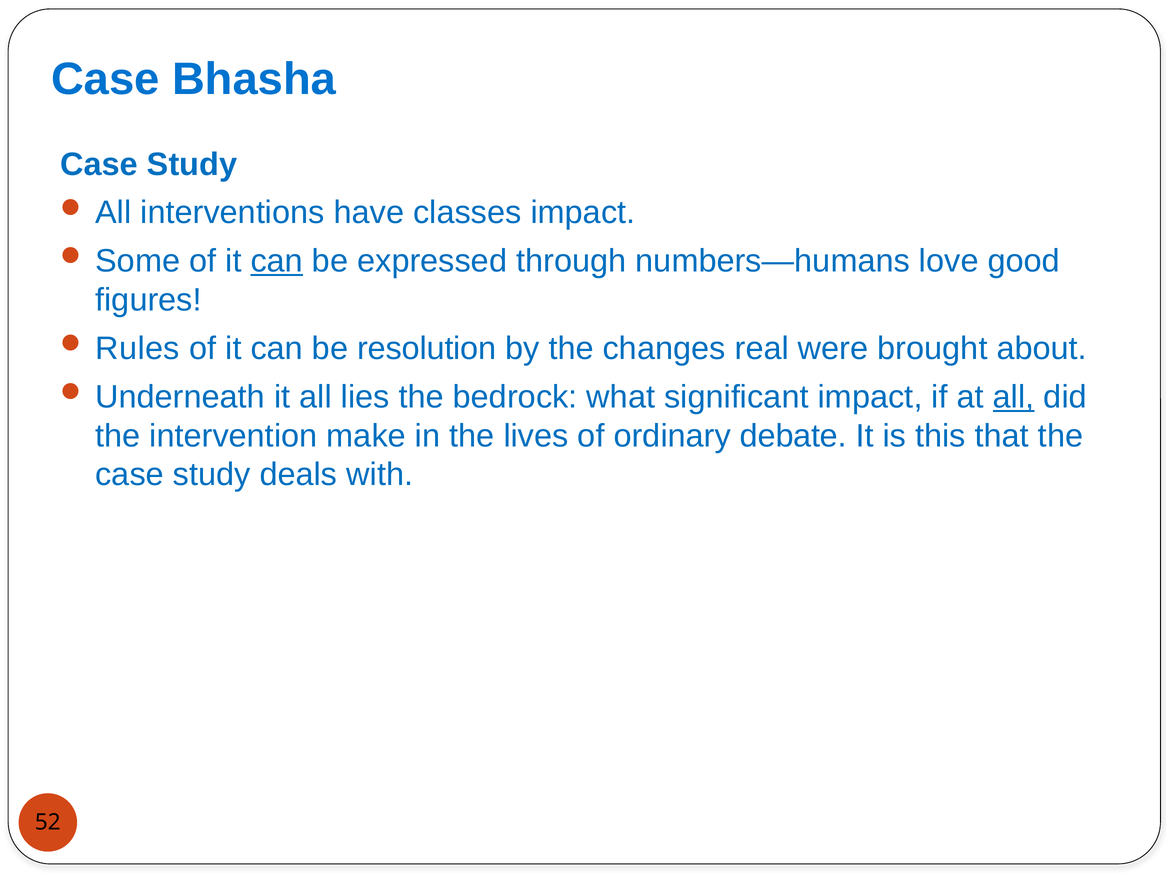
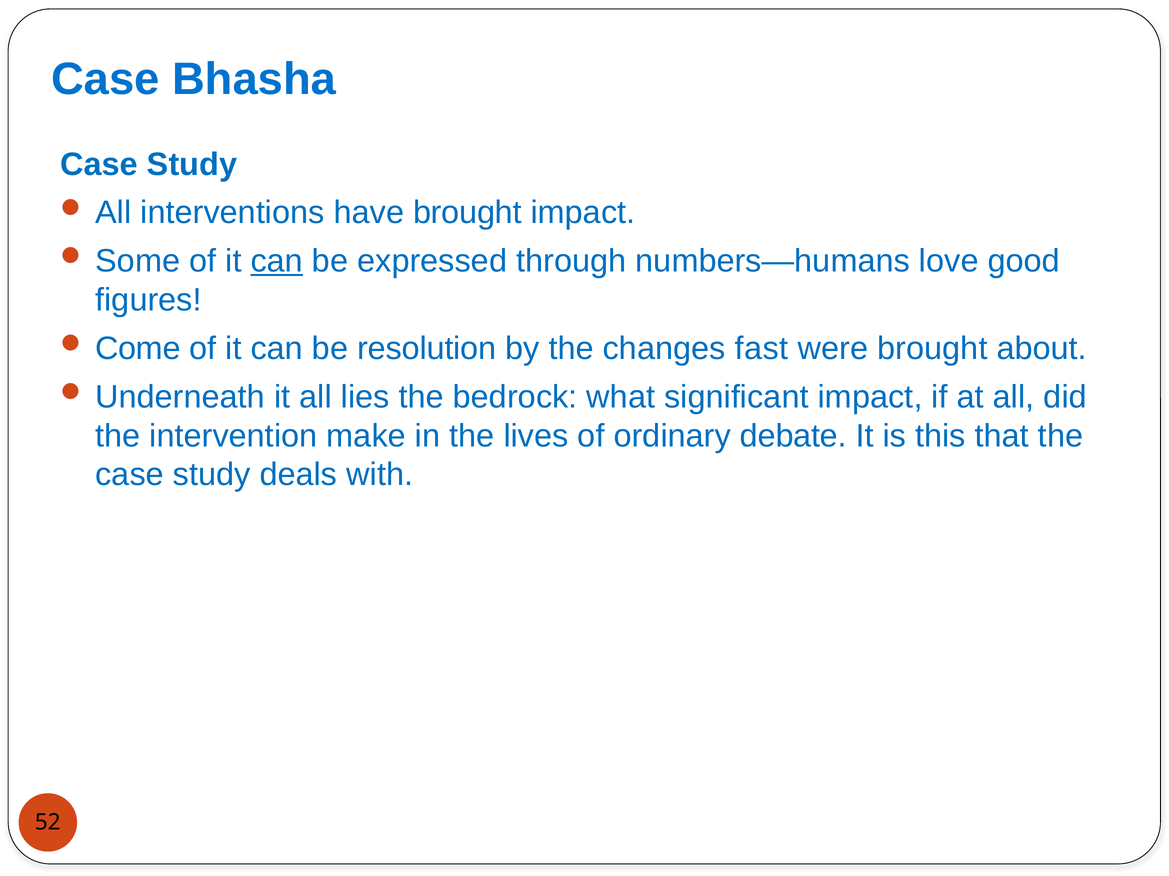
have classes: classes -> brought (467, 213)
Rules: Rules -> Come (138, 349)
real: real -> fast (762, 349)
all underline: present -> none (1014, 397)
